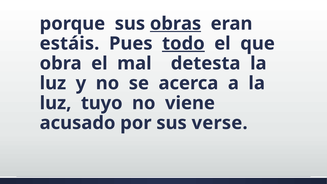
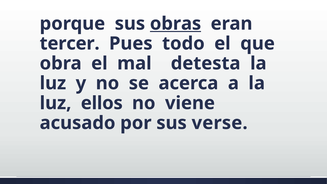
estáis: estáis -> tercer (70, 43)
todo underline: present -> none (183, 43)
tuyo: tuyo -> ellos (102, 103)
